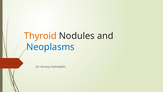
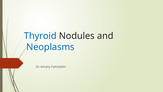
Thyroid colour: orange -> blue (40, 36)
